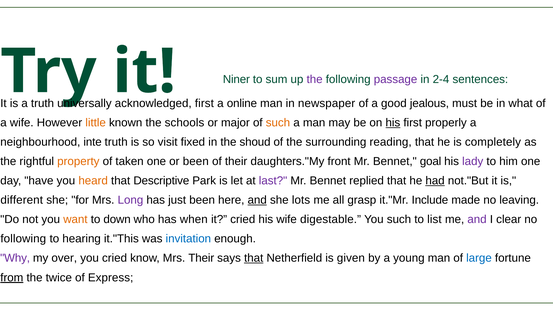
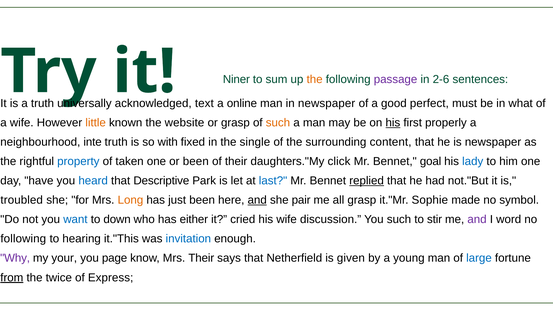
the colour: purple -> orange (315, 79)
2-4: 2-4 -> 2-6 (441, 79)
first: first -> text (204, 103)
jealous: jealous -> perfect (429, 103)
schools: schools -> website (185, 123)
or major: major -> grasp (235, 123)
visit: visit -> with (168, 142)
shoud: shoud -> single (255, 142)
reading: reading -> content (391, 142)
is completely: completely -> newspaper (493, 142)
property colour: orange -> blue (78, 161)
front: front -> click (339, 161)
lady colour: purple -> blue (473, 161)
heard colour: orange -> blue (93, 181)
last colour: purple -> blue (273, 181)
replied underline: none -> present (367, 181)
had underline: present -> none (435, 181)
different: different -> troubled (22, 200)
Long colour: purple -> orange (130, 200)
lots: lots -> pair (301, 200)
Include: Include -> Sophie (430, 200)
leaving: leaving -> symbol (519, 200)
want colour: orange -> blue (75, 220)
when: when -> either (194, 220)
digestable: digestable -> discussion (331, 220)
list: list -> stir (435, 220)
clear: clear -> word (509, 220)
over: over -> your (64, 258)
you cried: cried -> page (115, 258)
that underline: present -> none (254, 258)
